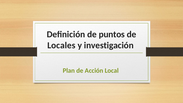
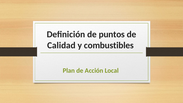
Locales: Locales -> Calidad (61, 45)
investigación: investigación -> combustibles (109, 45)
